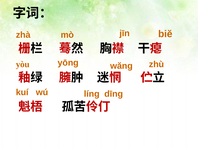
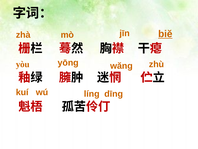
biĕ underline: none -> present (165, 34)
